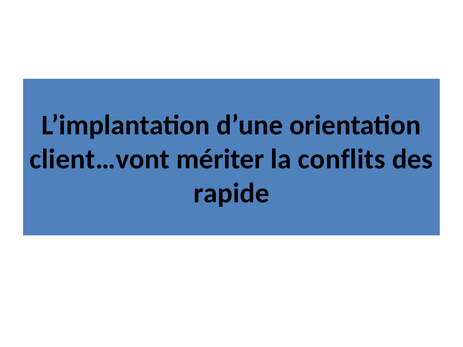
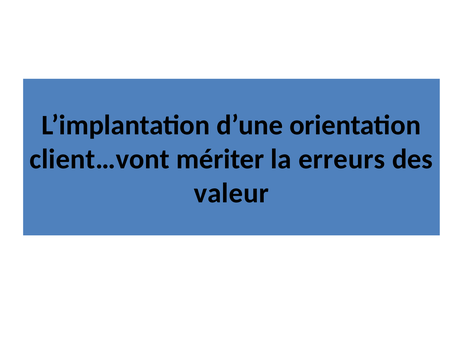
conflits: conflits -> erreurs (342, 159)
rapide: rapide -> valeur (231, 193)
